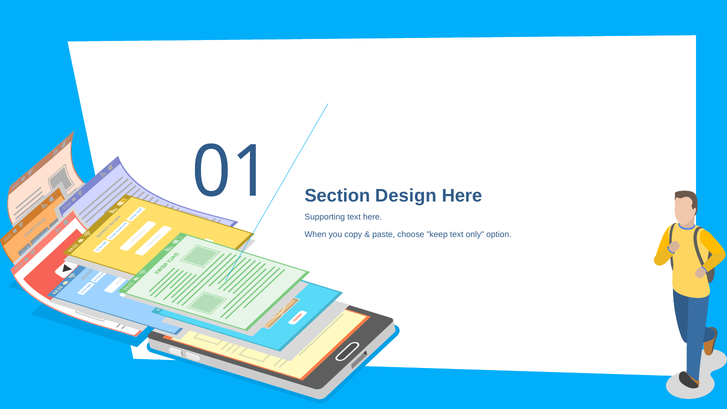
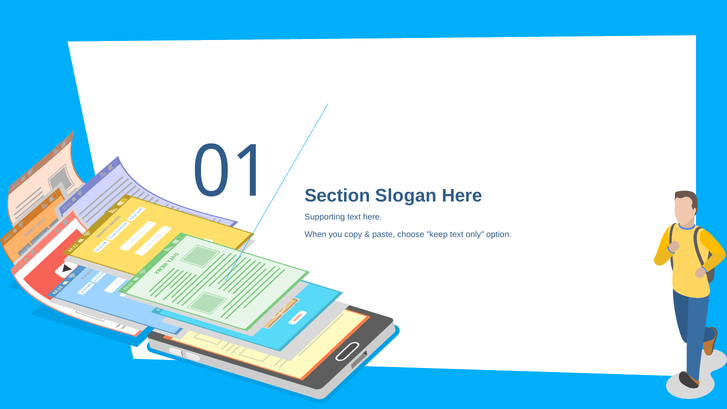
Design: Design -> Slogan (406, 196)
